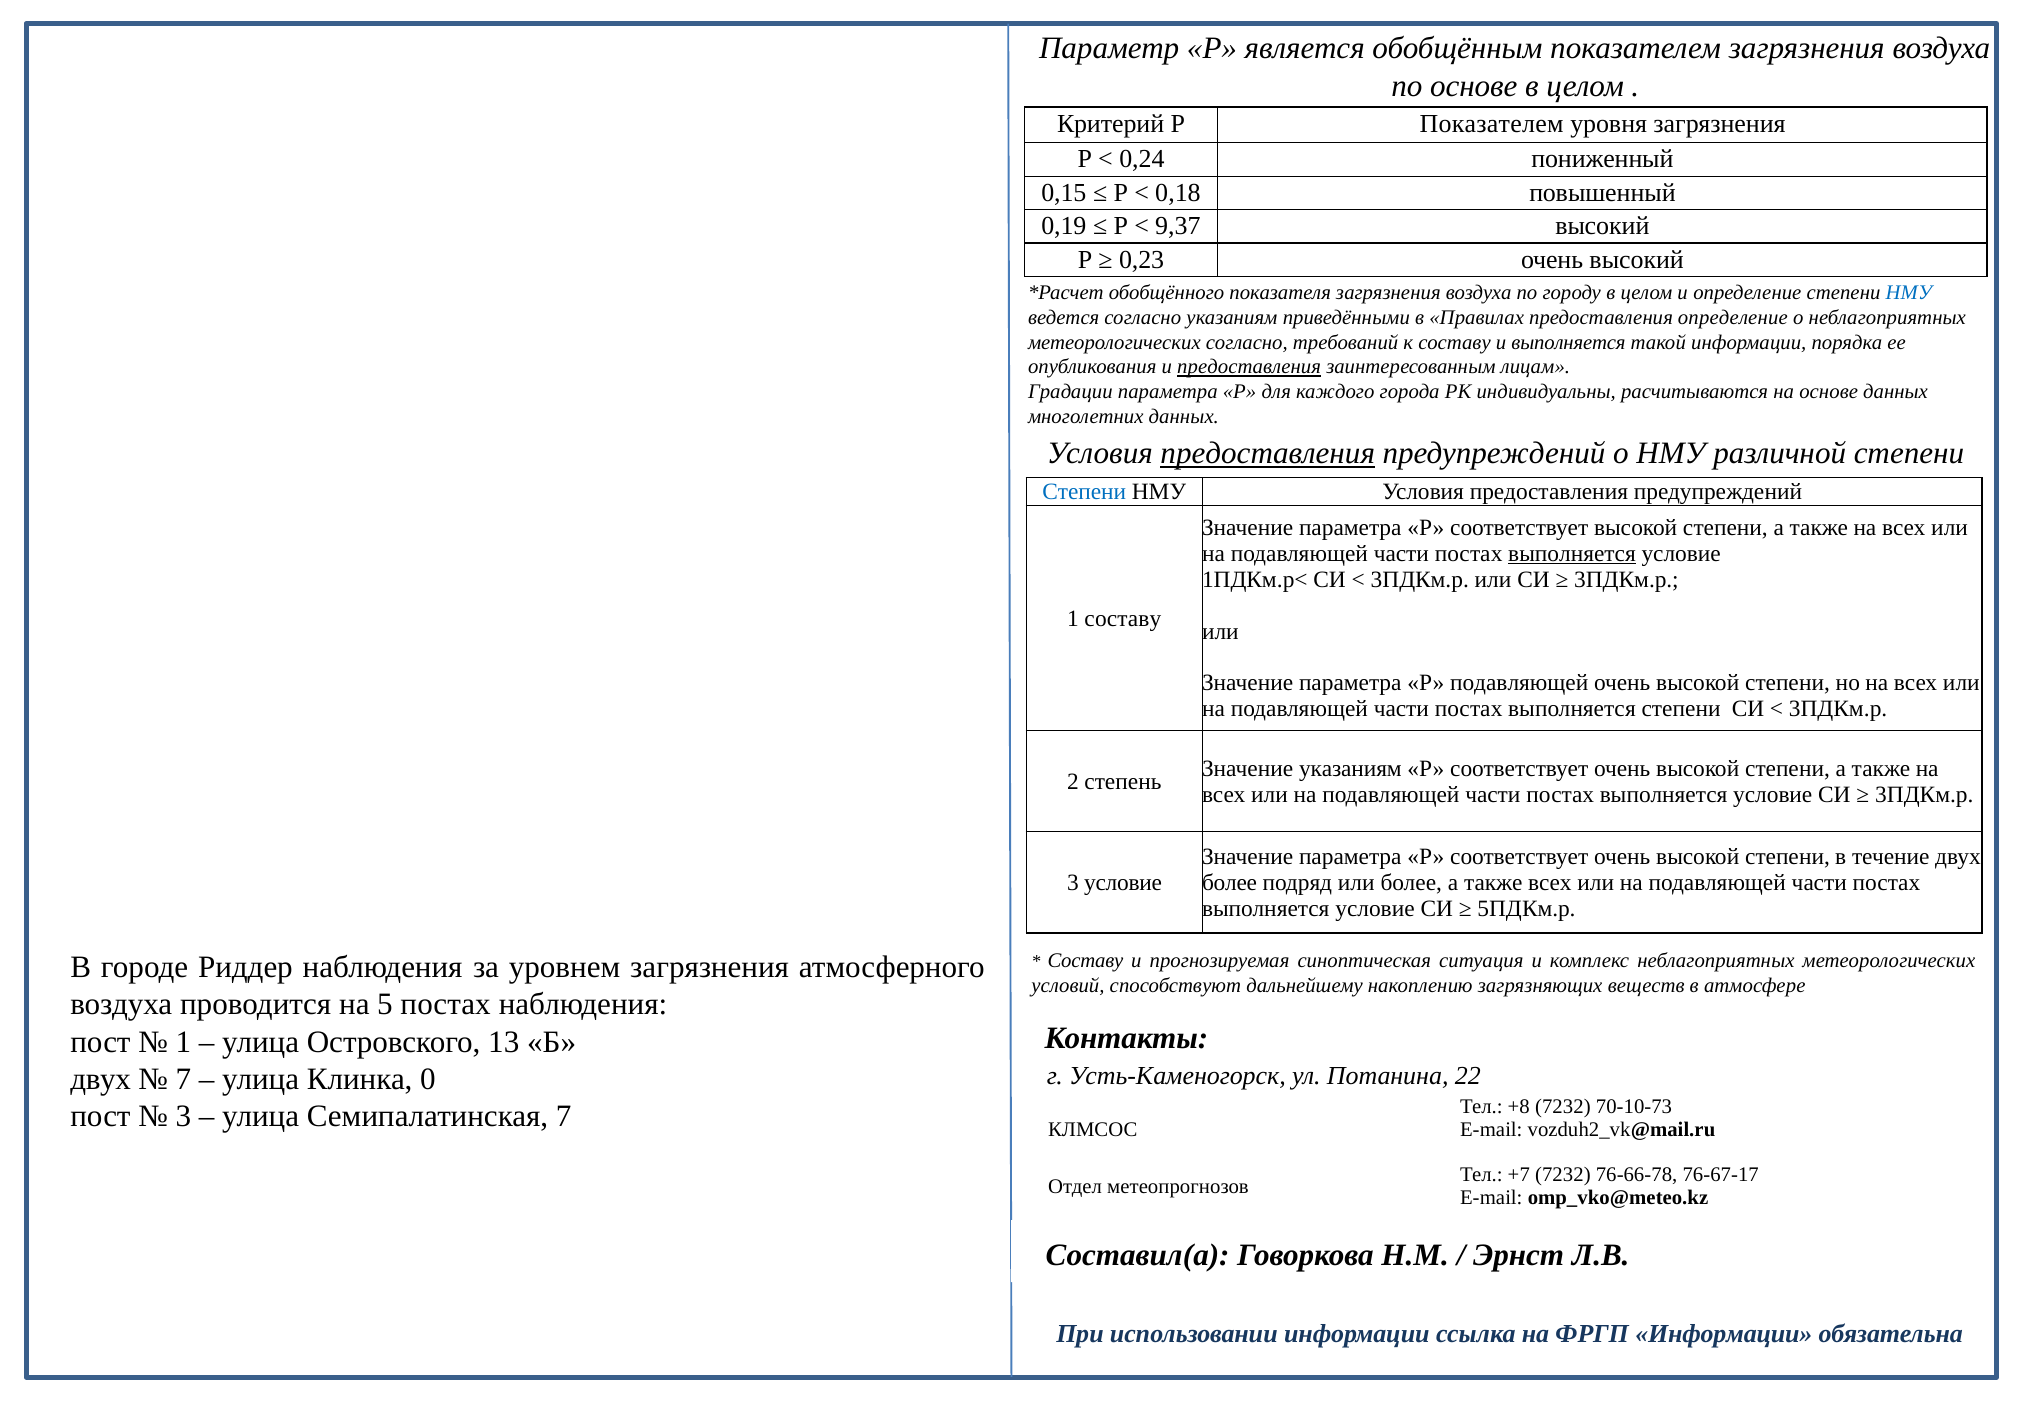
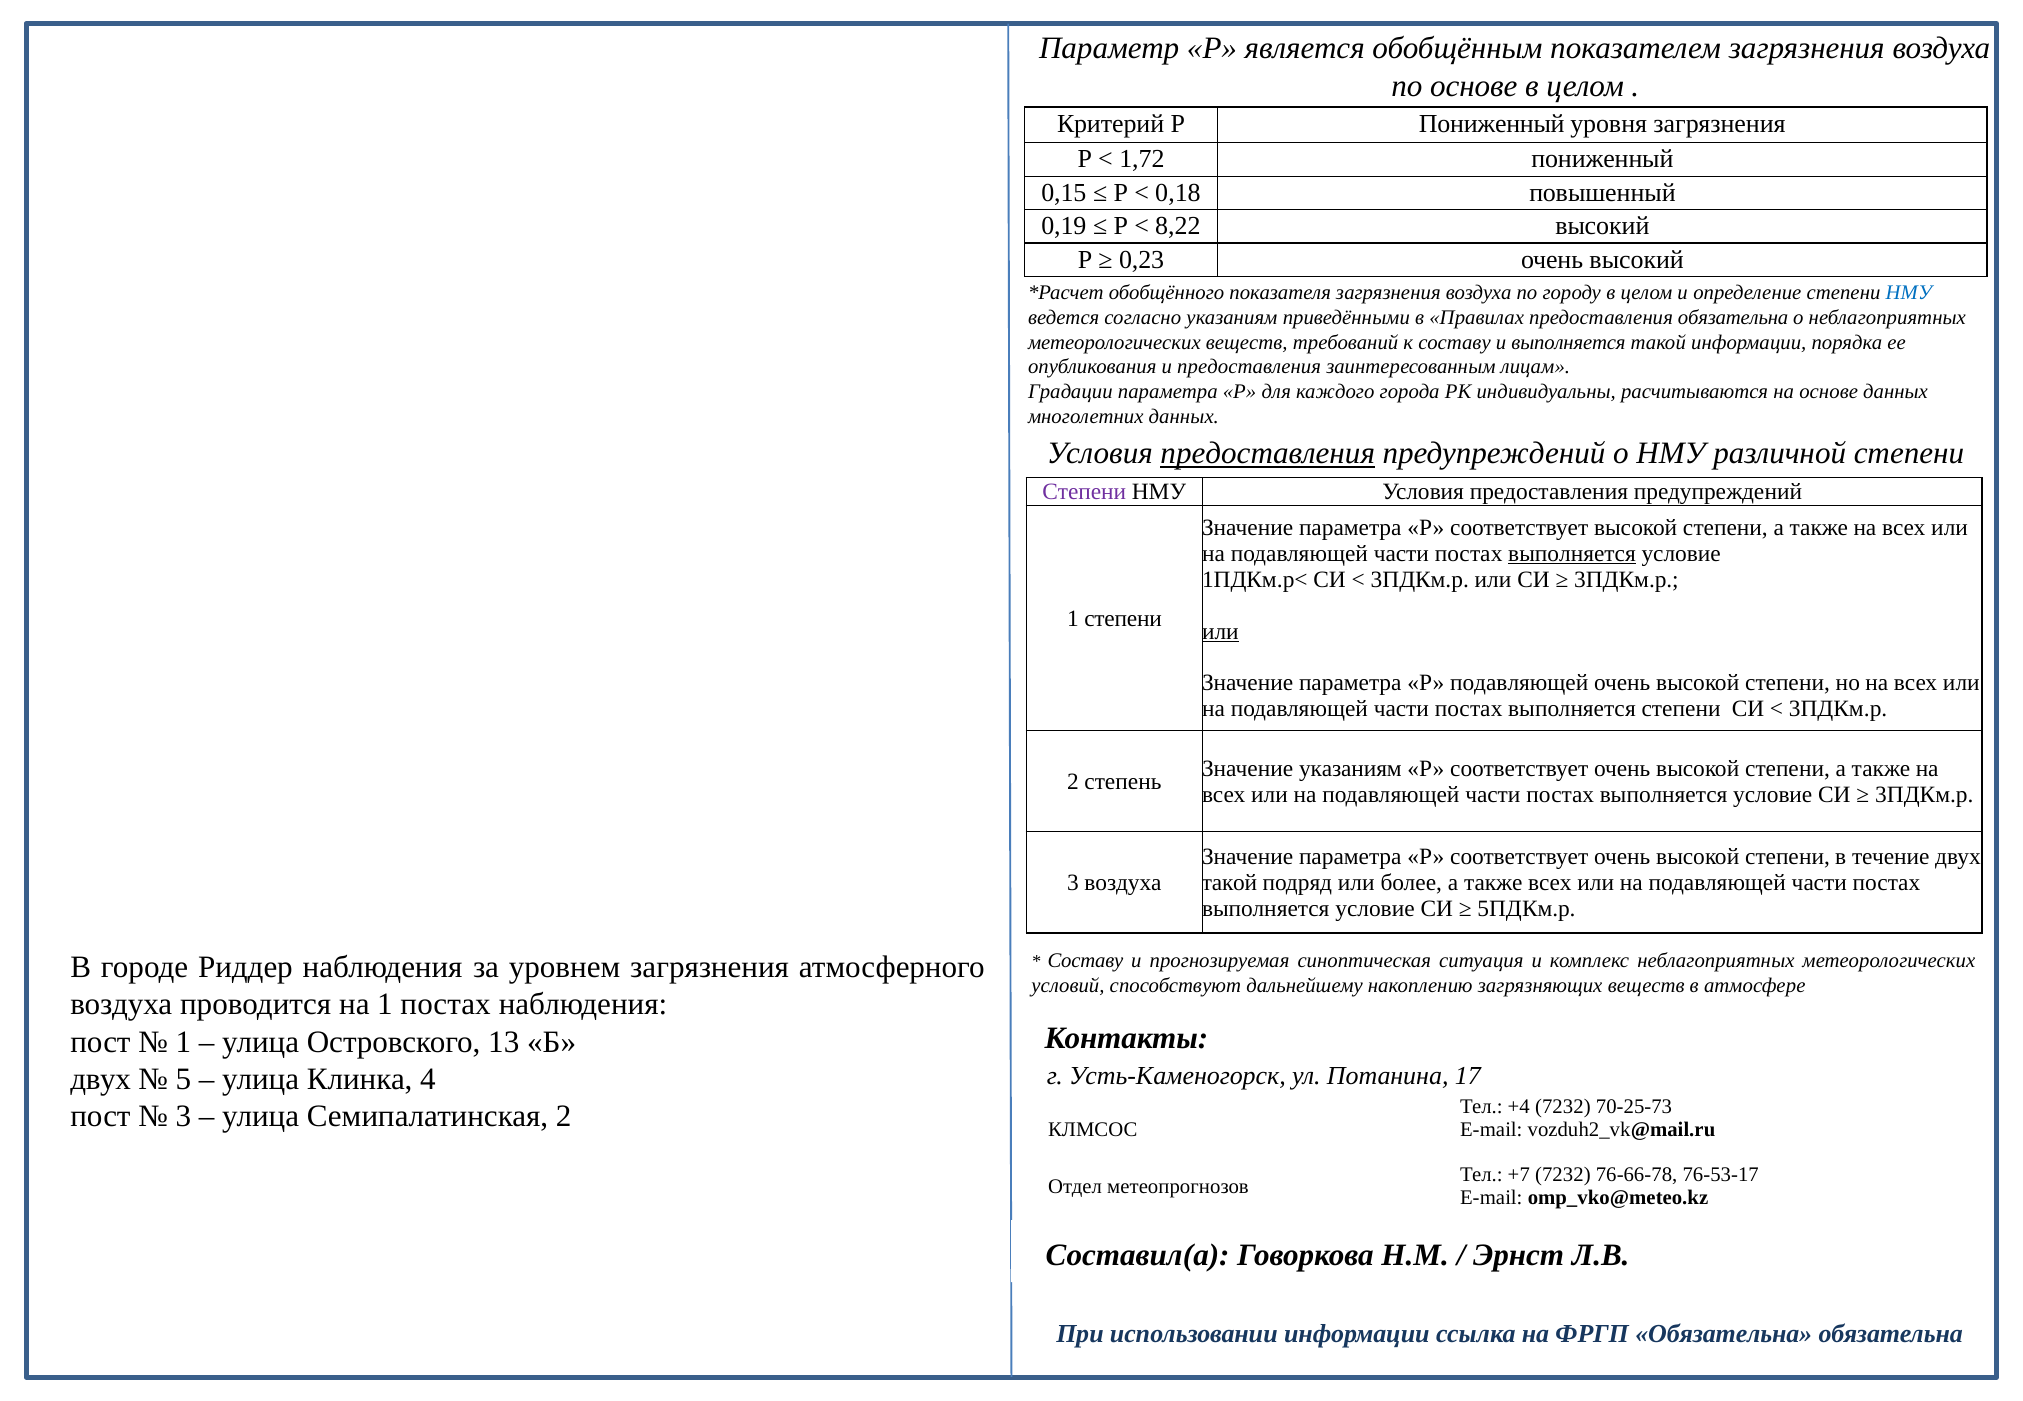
Р Показателем: Показателем -> Пониженный (1492, 123)
0,24: 0,24 -> 1,72 (1142, 159)
9,37: 9,37 -> 8,22 (1178, 226)
предоставления определение: определение -> обязательна (1733, 317)
метеорологических согласно: согласно -> веществ (1247, 342)
предоставления underline: present -> none (1249, 367)
Степени colour: blue -> purple (1084, 492)
1 составу: составу -> степени (1123, 618)
или underline: none -> present (1220, 631)
3 условие: условие -> воздуха (1123, 882)
более: более -> такой (1230, 882)
на 5: 5 -> 1 (385, 1004)
22: 22 -> 17 (1468, 1075)
7: 7 -> 5 (183, 1079)
0: 0 -> 4 (428, 1079)
+8: +8 -> +4 (1519, 1106)
70-10-73: 70-10-73 -> 70-25-73 (1634, 1106)
Семипалатинская 7: 7 -> 2 (564, 1116)
76-67-17: 76-67-17 -> 76-53-17 (1721, 1174)
ФРГП Информации: Информации -> Обязательна (1724, 1334)
